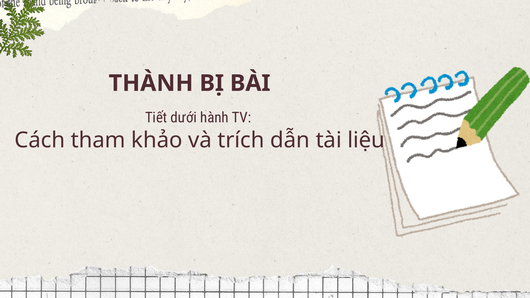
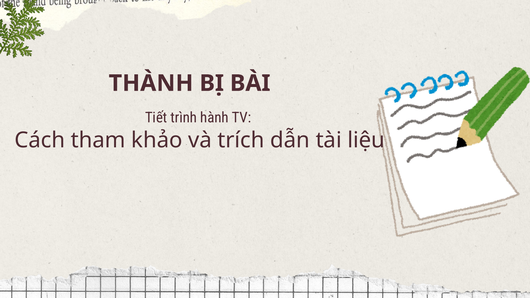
dưới: dưới -> trình (184, 118)
